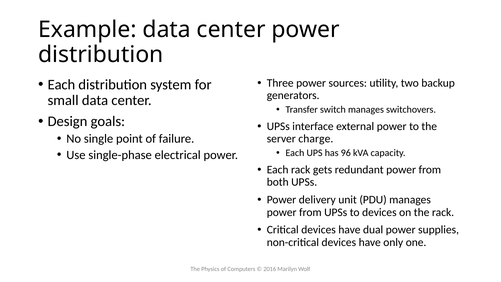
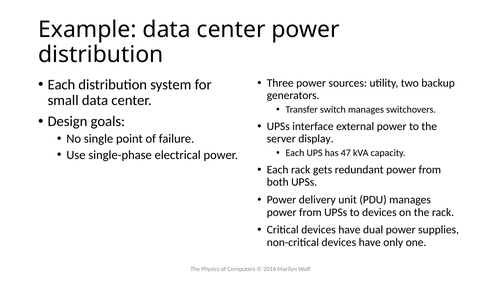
charge: charge -> display (316, 139)
96: 96 -> 47 (346, 153)
